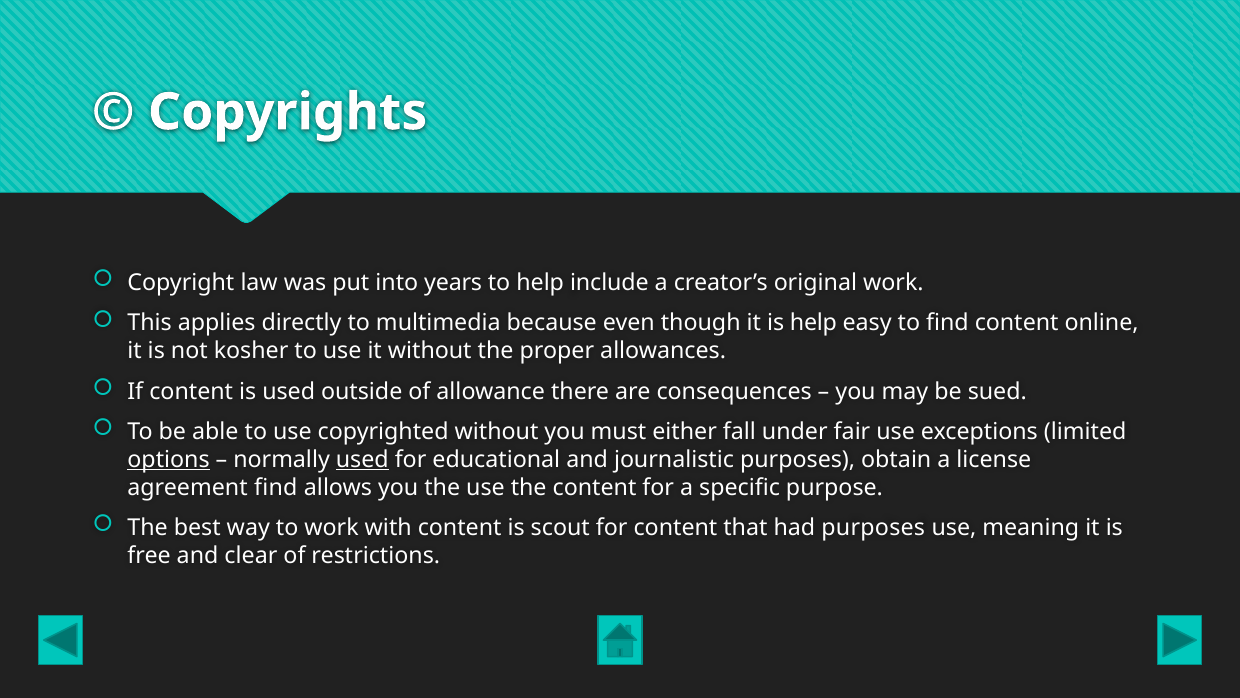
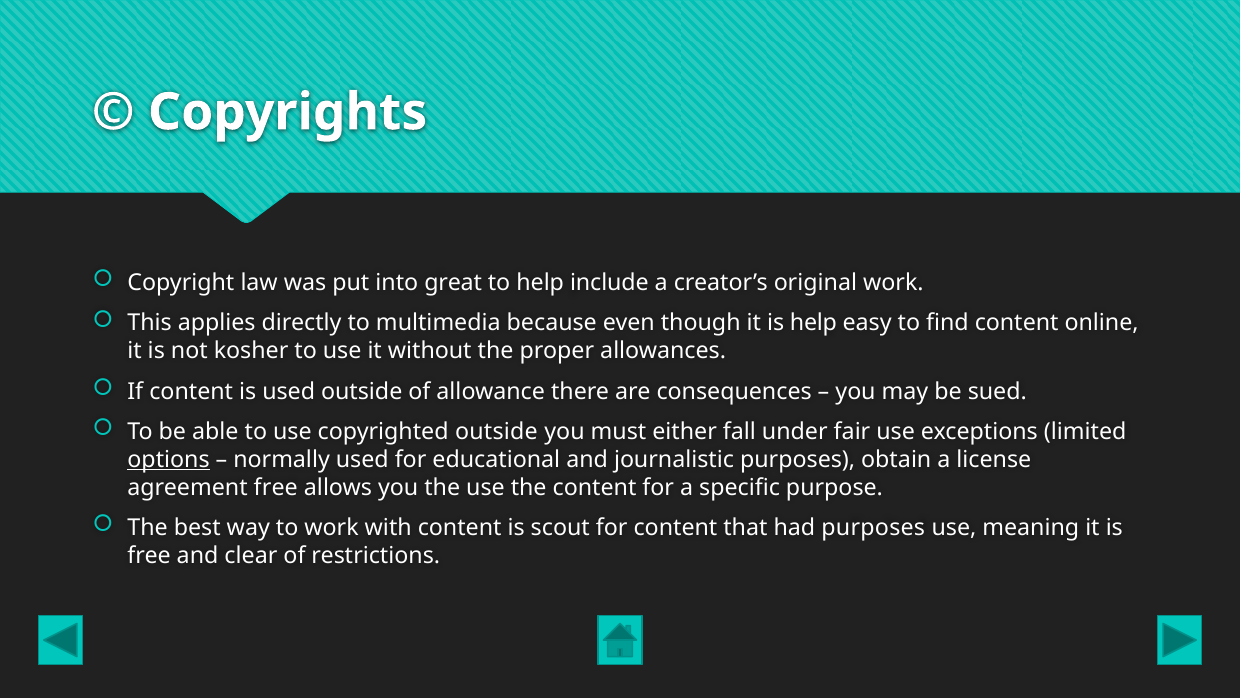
years: years -> great (453, 283)
copyrighted without: without -> outside (496, 431)
used underline: present -> none (362, 459)
agreement find: find -> free (276, 487)
